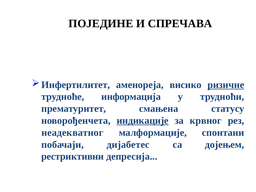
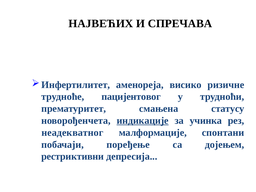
ПОЈЕДИНЕ: ПОЈЕДИНЕ -> НАЈВЕЋИХ (101, 23)
ризичне underline: present -> none (226, 85)
информација: информација -> пацијентовог (131, 97)
крвног: крвног -> учинка (206, 121)
дијабетес: дијабетес -> поређење (128, 145)
